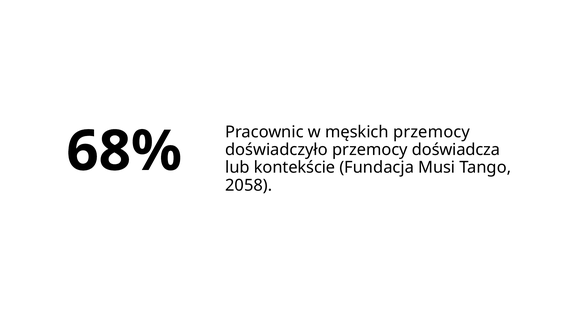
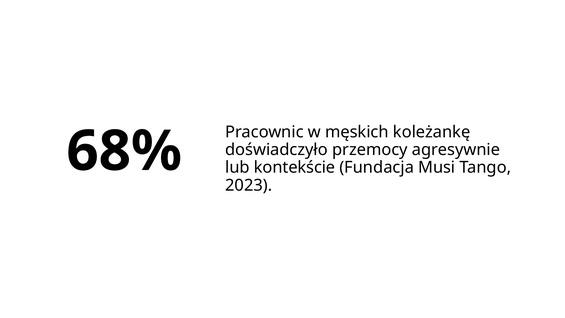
męskich przemocy: przemocy -> koleżankę (432, 132)
doświadcza: doświadcza -> agresywnie (456, 150)
2058: 2058 -> 2023 (249, 185)
